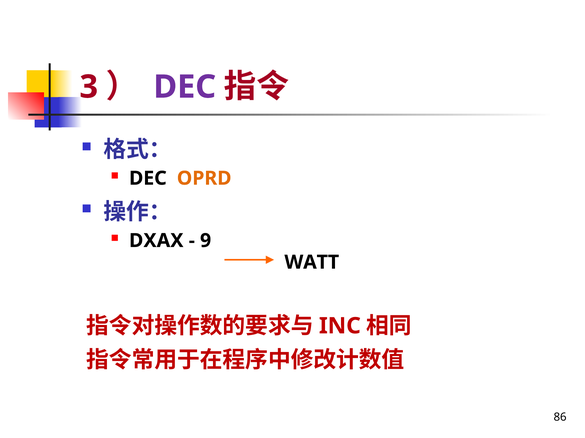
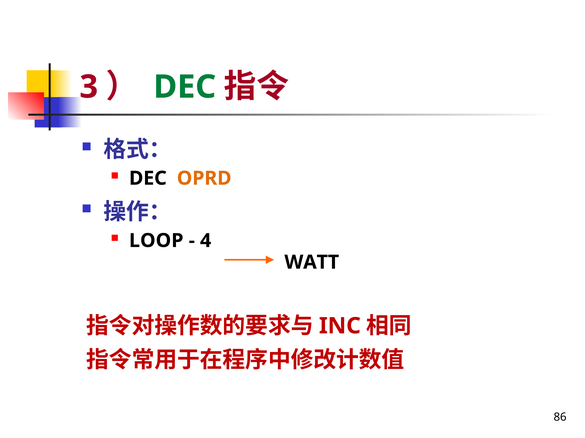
DEC colour: purple -> green (185, 87)
DXAX: DXAX -> LOOP (156, 241)
9: 9 -> 4 (206, 241)
